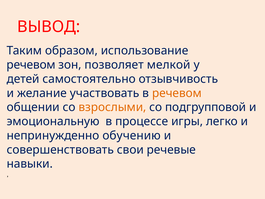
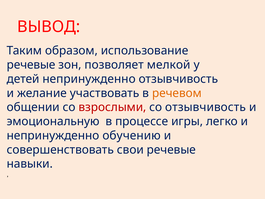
речевом: речевом -> речевые (31, 65)
детей самостоятельно: самостоятельно -> непринужденно (89, 79)
взрослыми colour: orange -> red (112, 107)
со подгрупповой: подгрупповой -> отзывчивость (206, 107)
